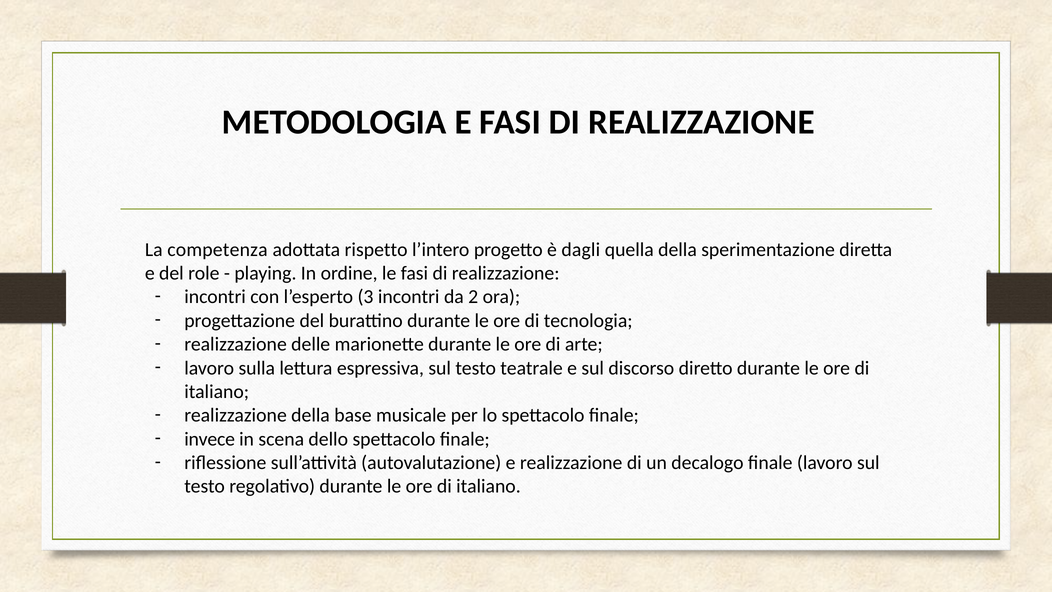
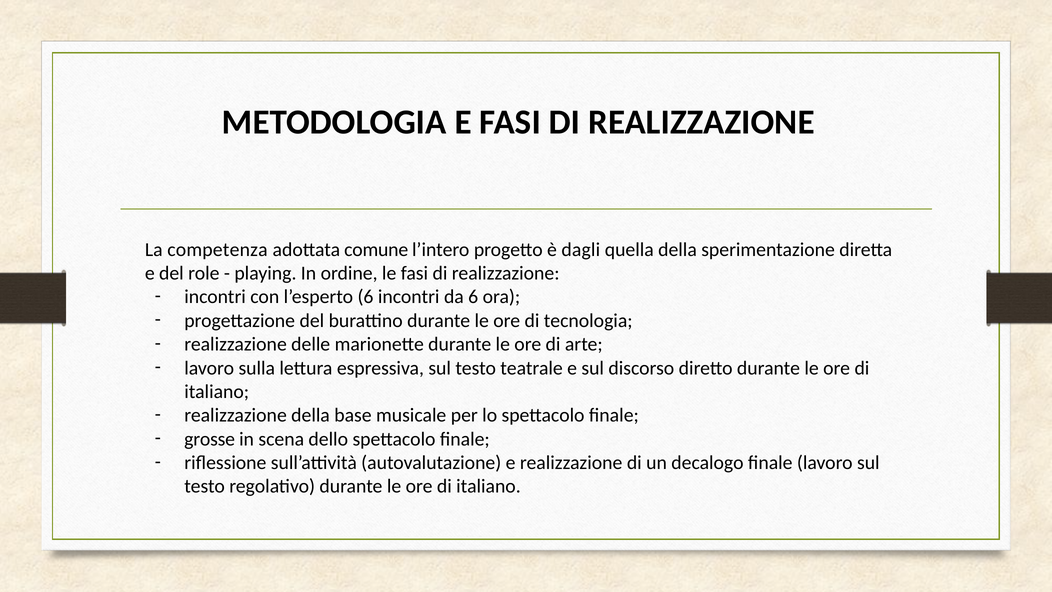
rispetto: rispetto -> comune (376, 250)
l’esperto 3: 3 -> 6 (365, 297)
da 2: 2 -> 6 (473, 297)
invece: invece -> grosse (210, 439)
